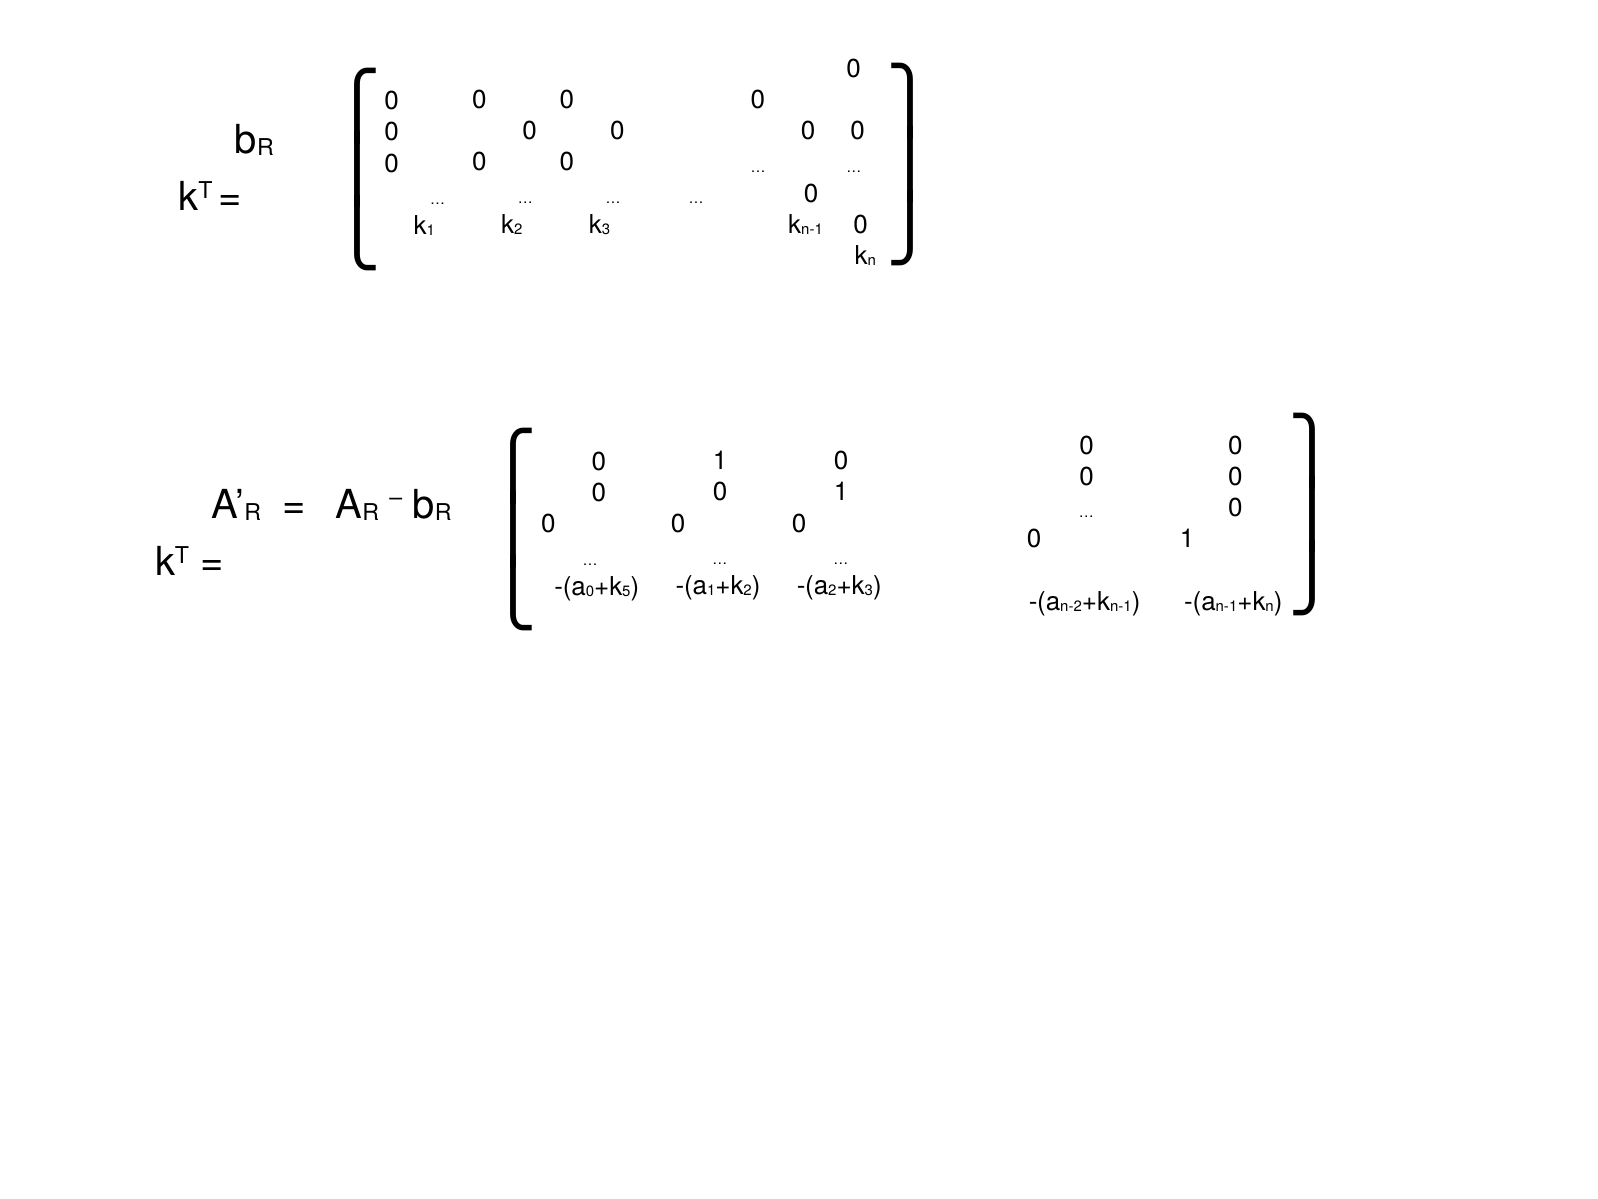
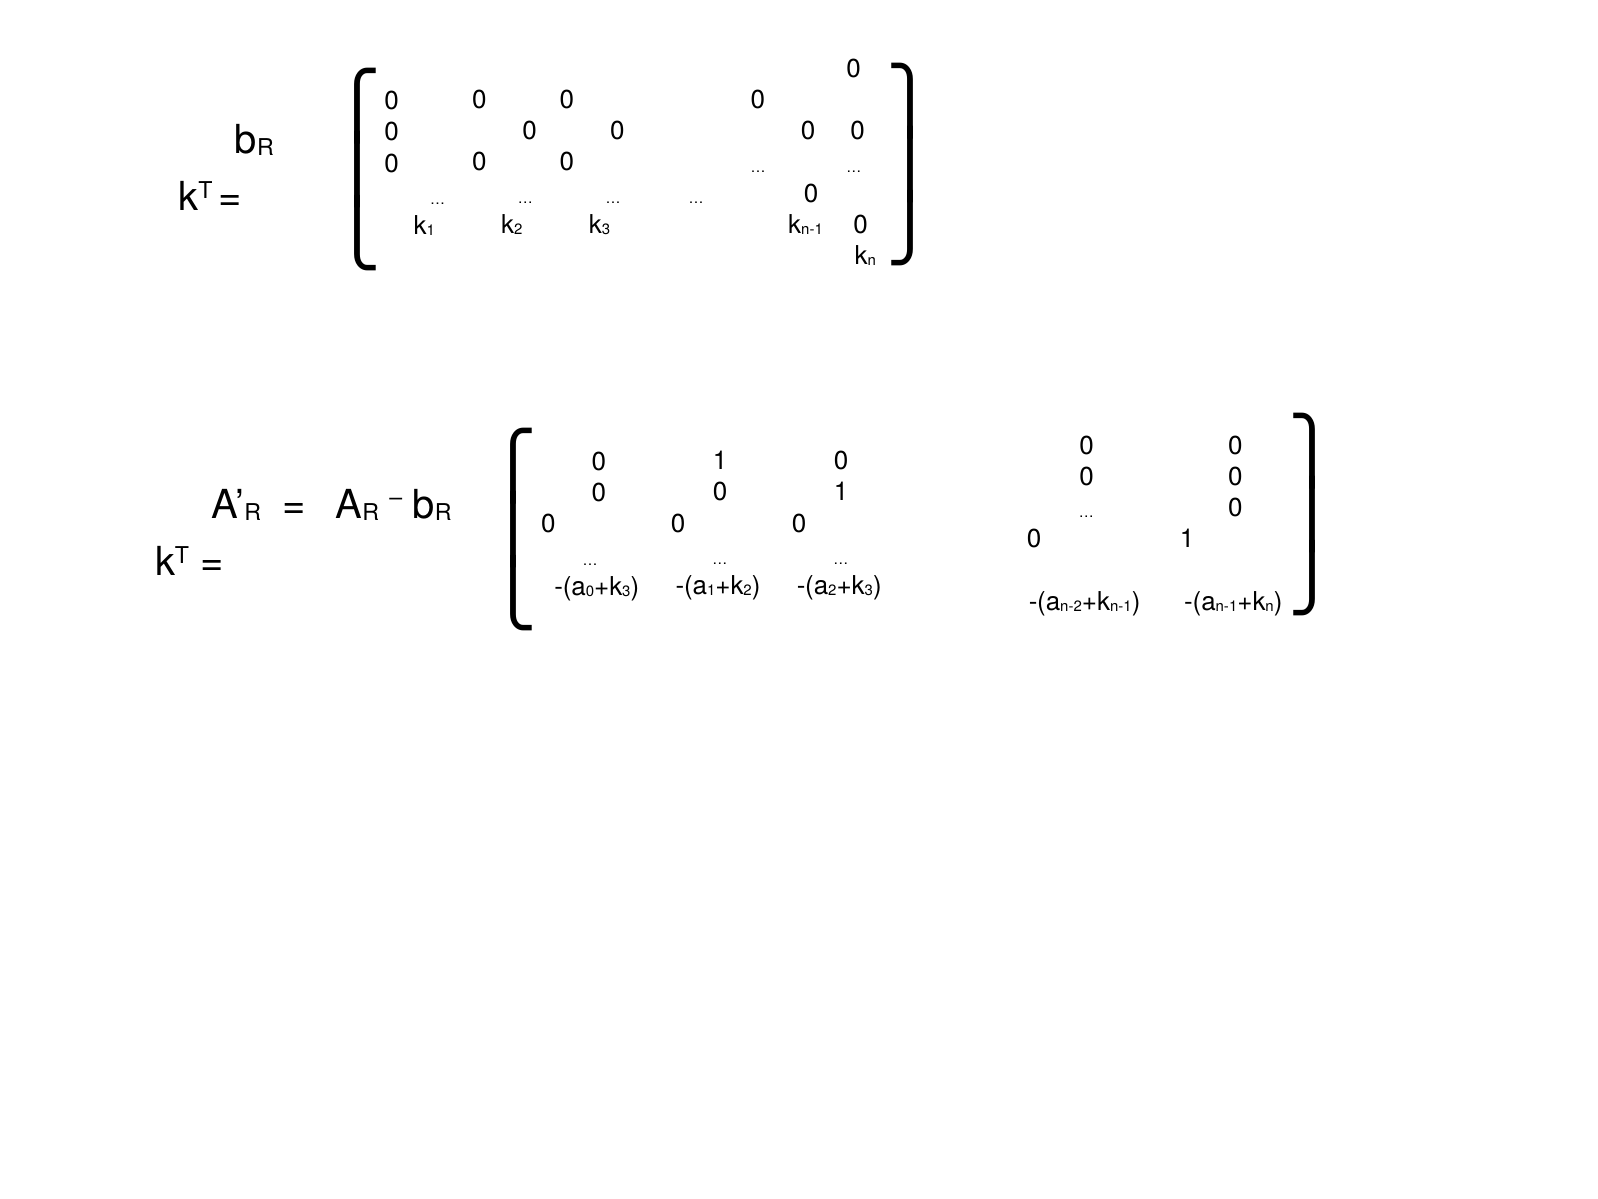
5: 5 -> 3 (626, 591)
